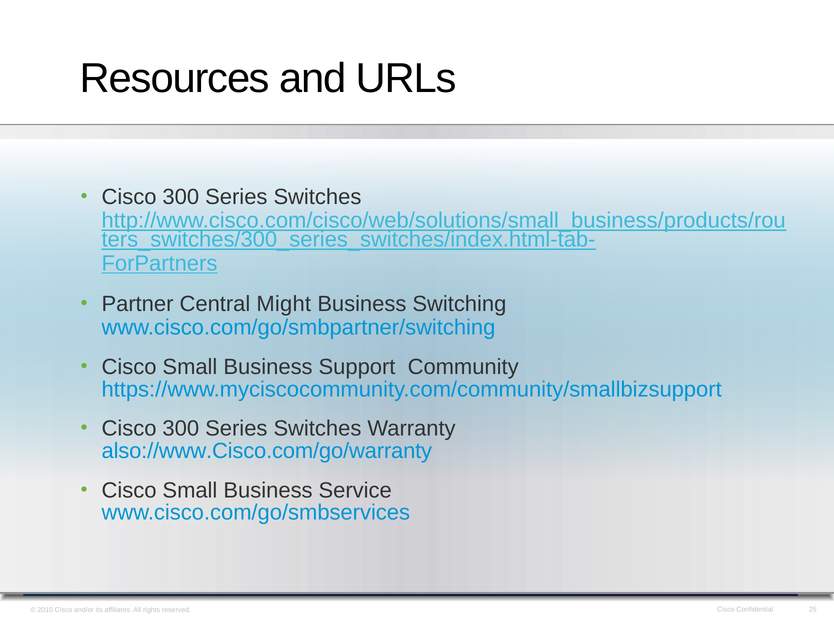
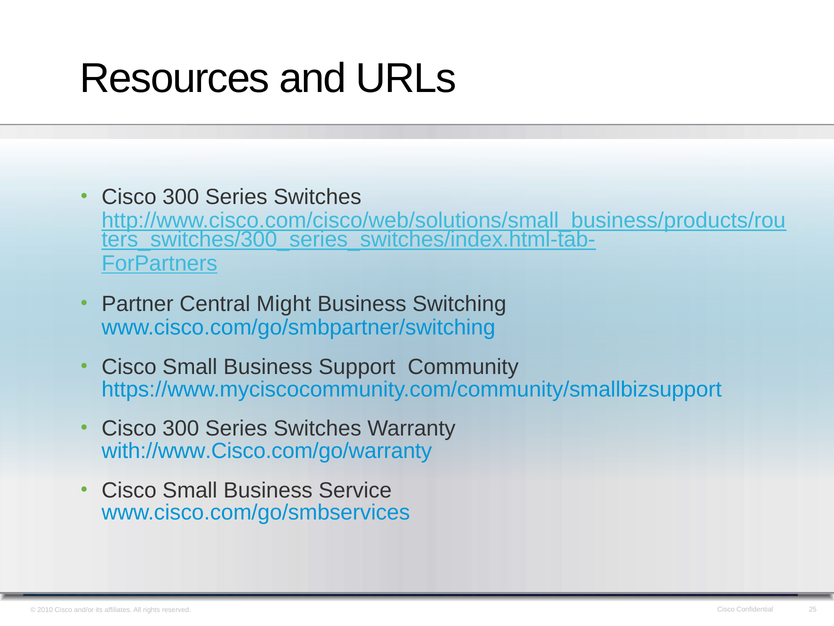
also://www.Cisco.com/go/warranty: also://www.Cisco.com/go/warranty -> with://www.Cisco.com/go/warranty (267, 451)
